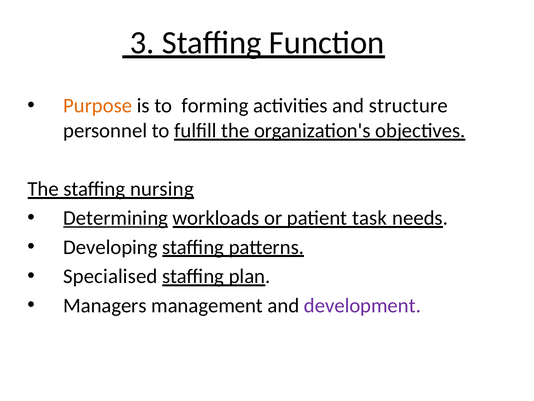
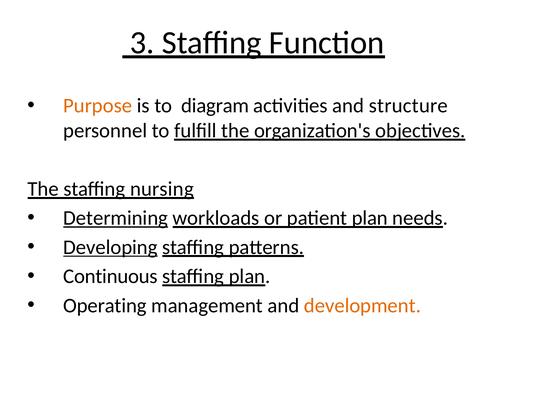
forming: forming -> diagram (215, 106)
patient task: task -> plan (370, 218)
Developing underline: none -> present (110, 247)
Specialised: Specialised -> Continuous (110, 276)
Managers: Managers -> Operating (105, 305)
development colour: purple -> orange (362, 305)
